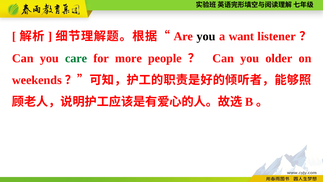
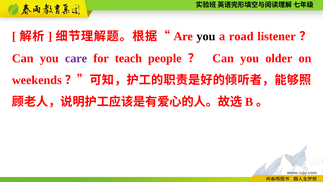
want: want -> road (241, 36)
care colour: green -> purple (76, 58)
more: more -> teach (128, 58)
